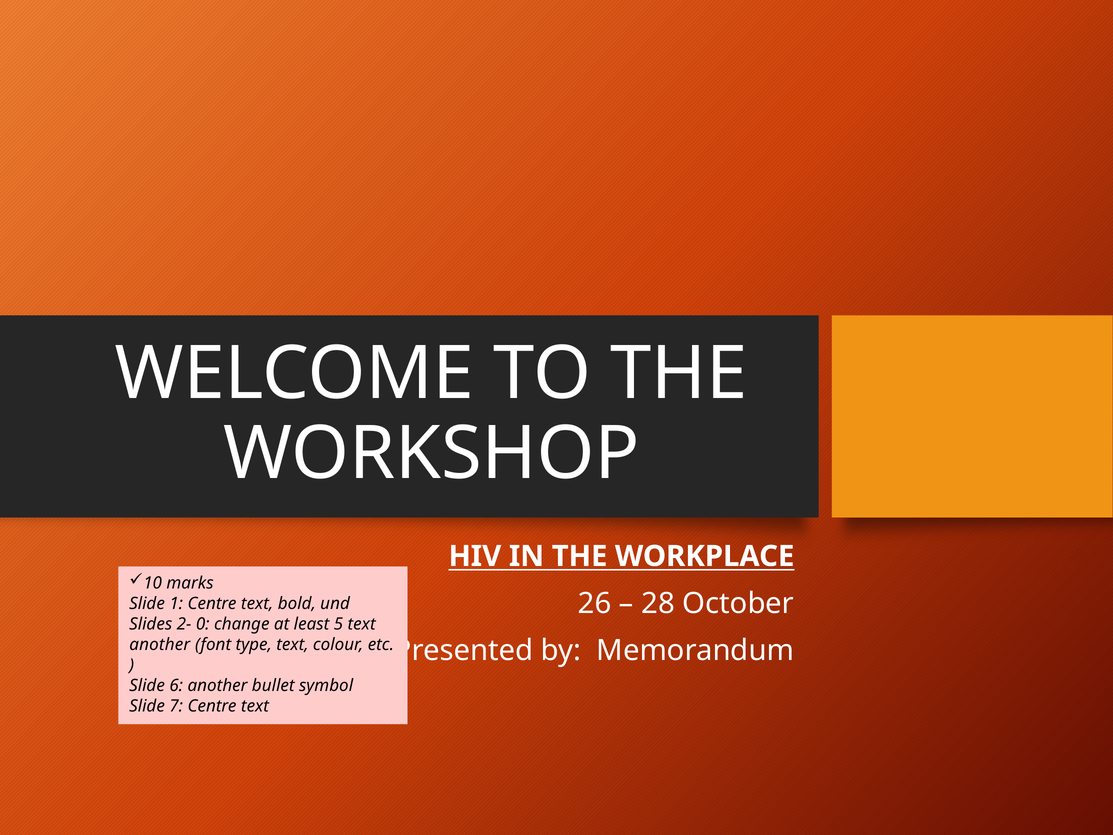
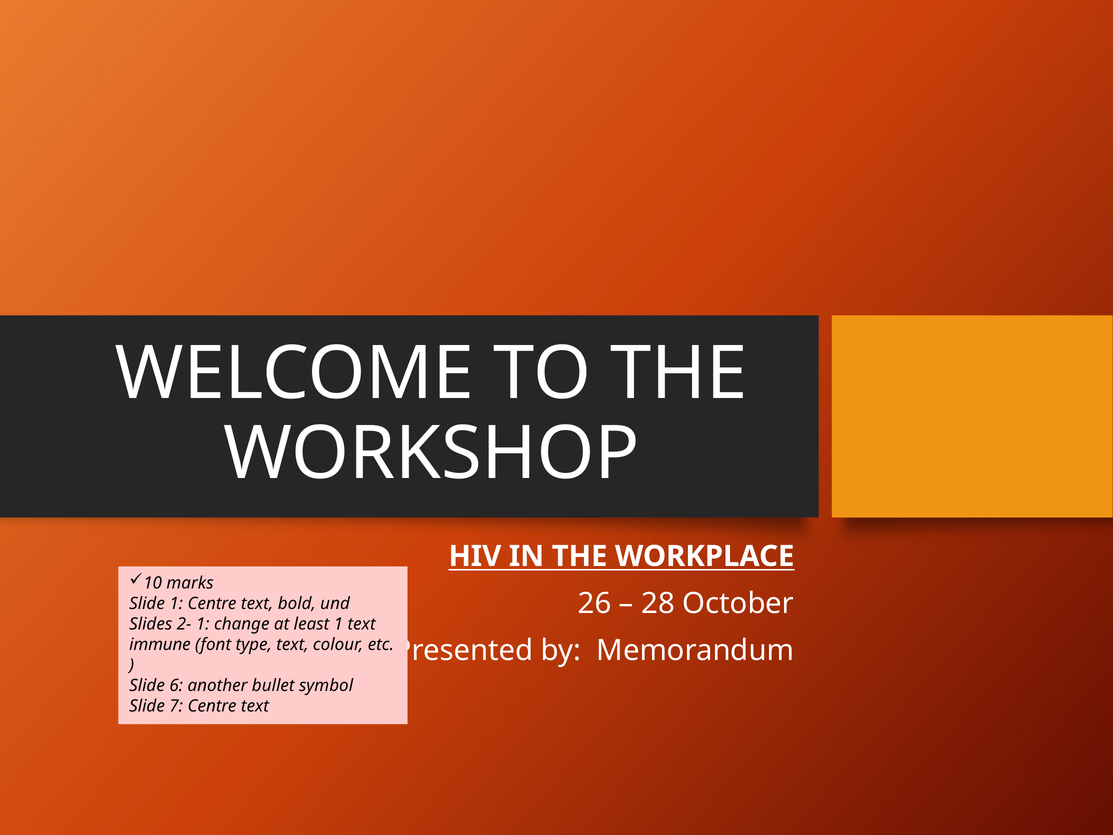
2- 0: 0 -> 1 (203, 624)
least 5: 5 -> 1 (338, 624)
another: another -> immune (160, 644)
